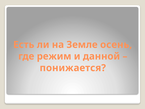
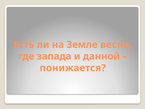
осень: осень -> весна (116, 45)
режим: режим -> запада (54, 56)
